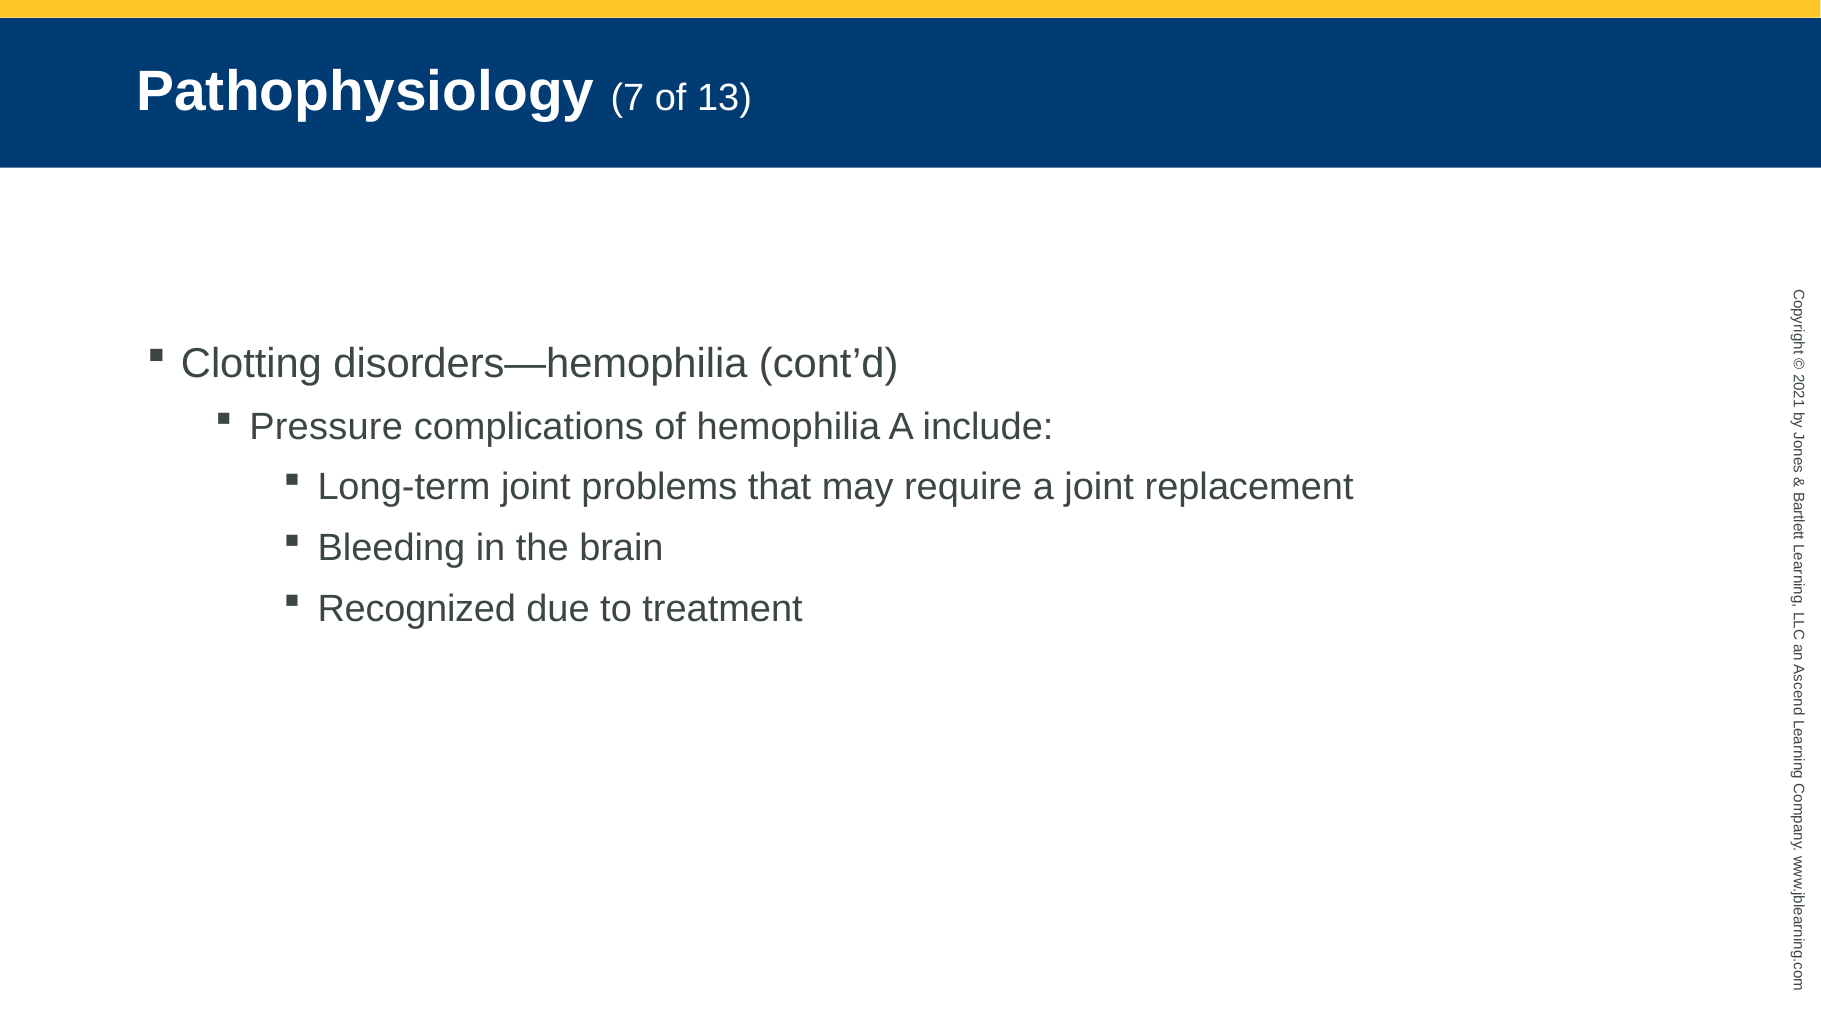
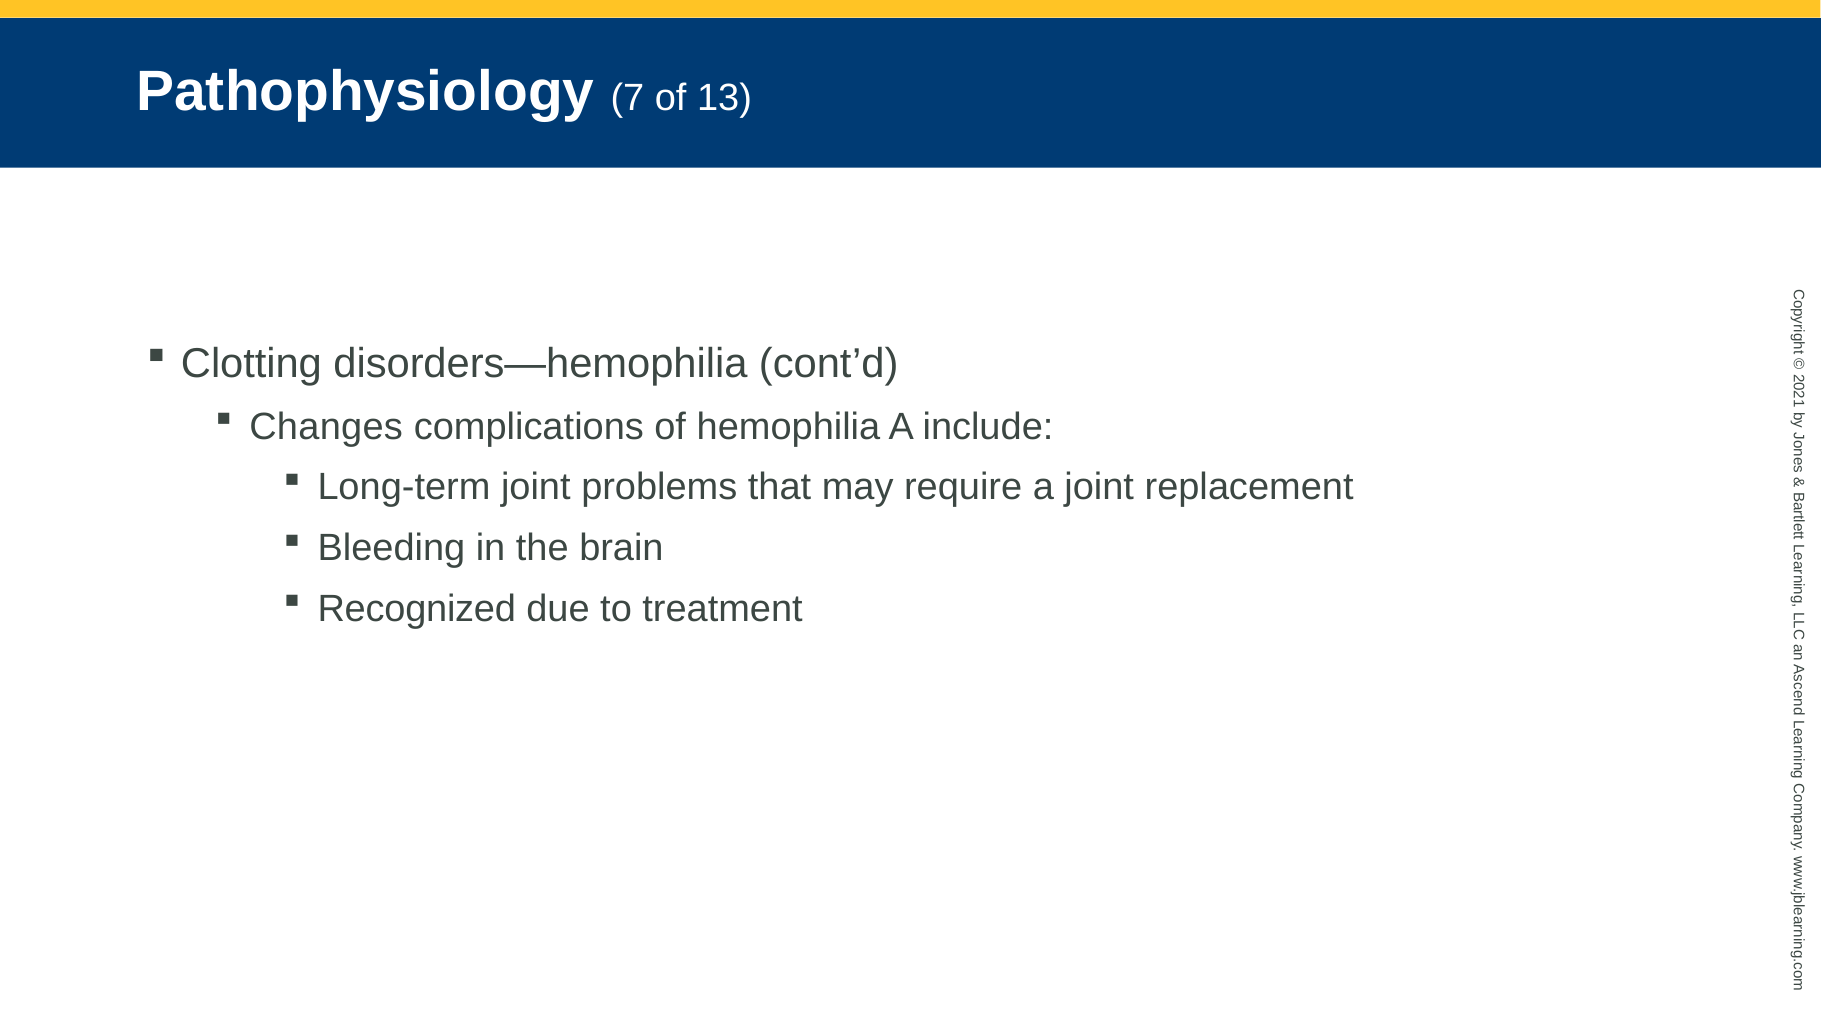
Pressure: Pressure -> Changes (326, 427)
